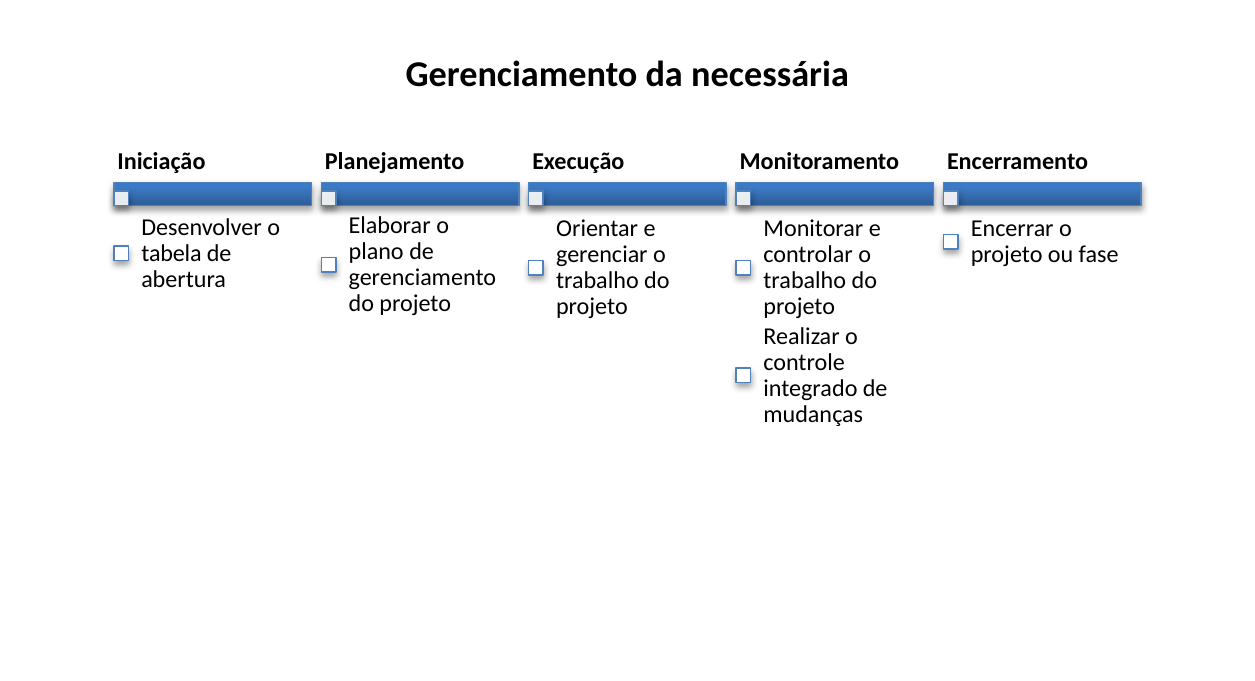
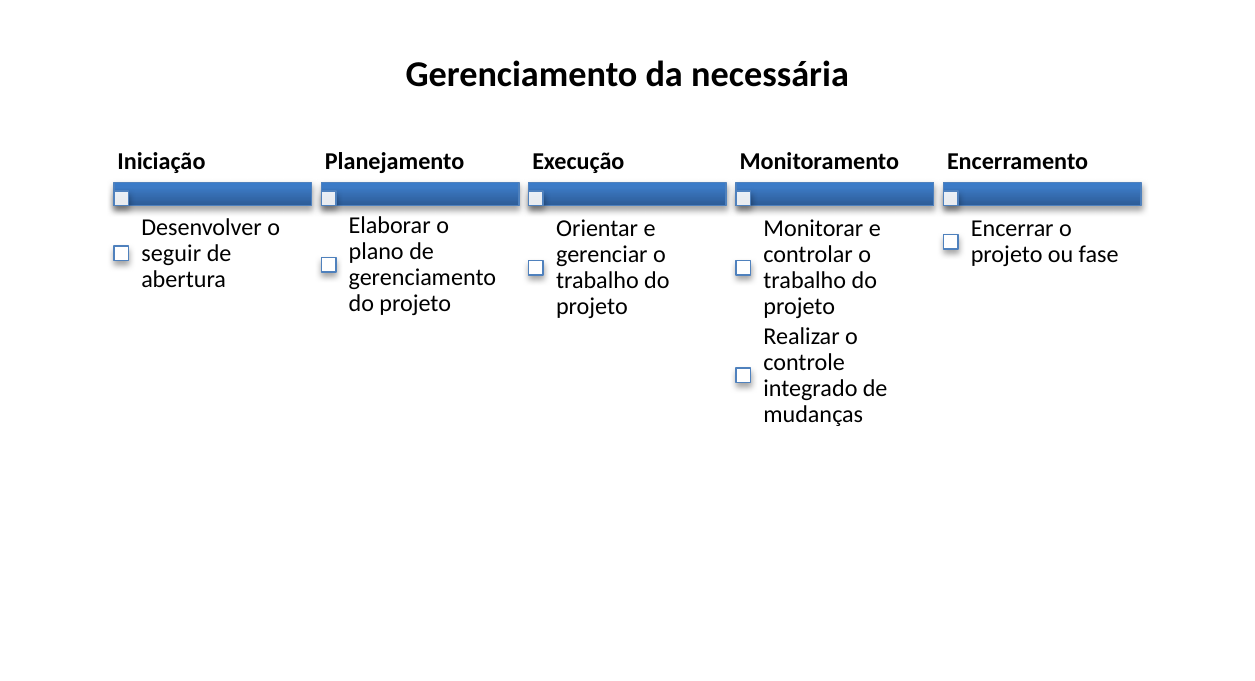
tabela: tabela -> seguir (171, 253)
